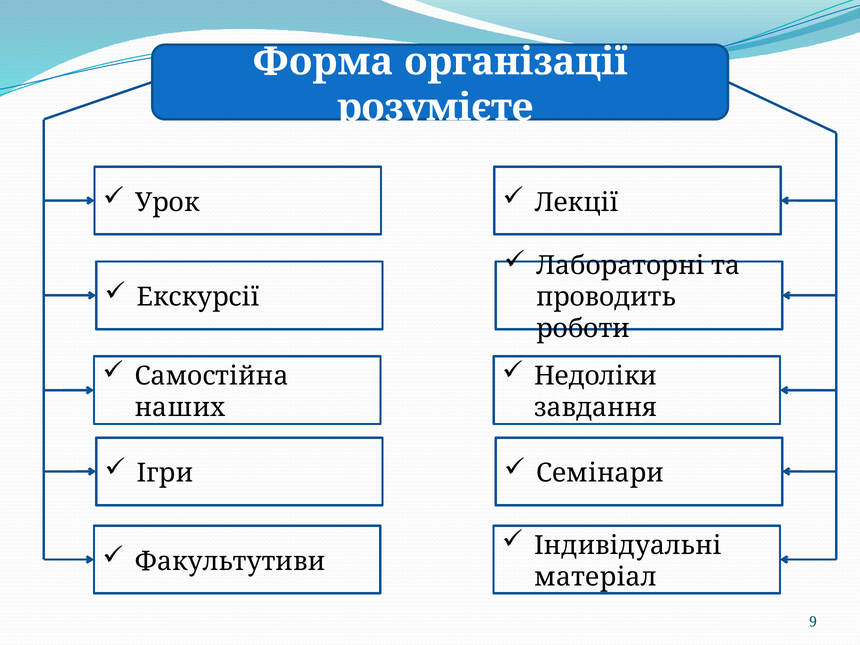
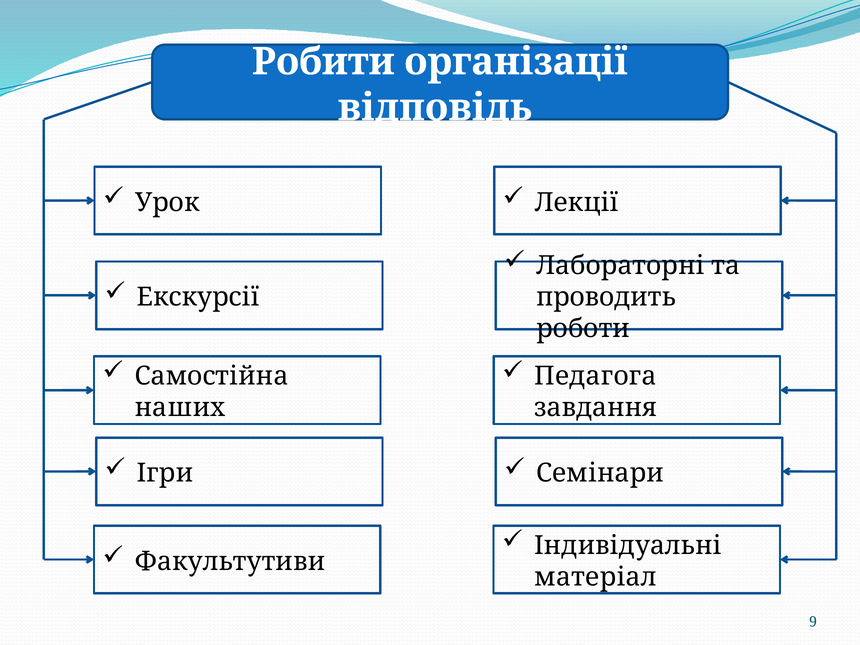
Форма: Форма -> Робити (323, 62)
розумієте: розумієте -> відповідь (435, 108)
Недоліки: Недоліки -> Педагога (595, 376)
